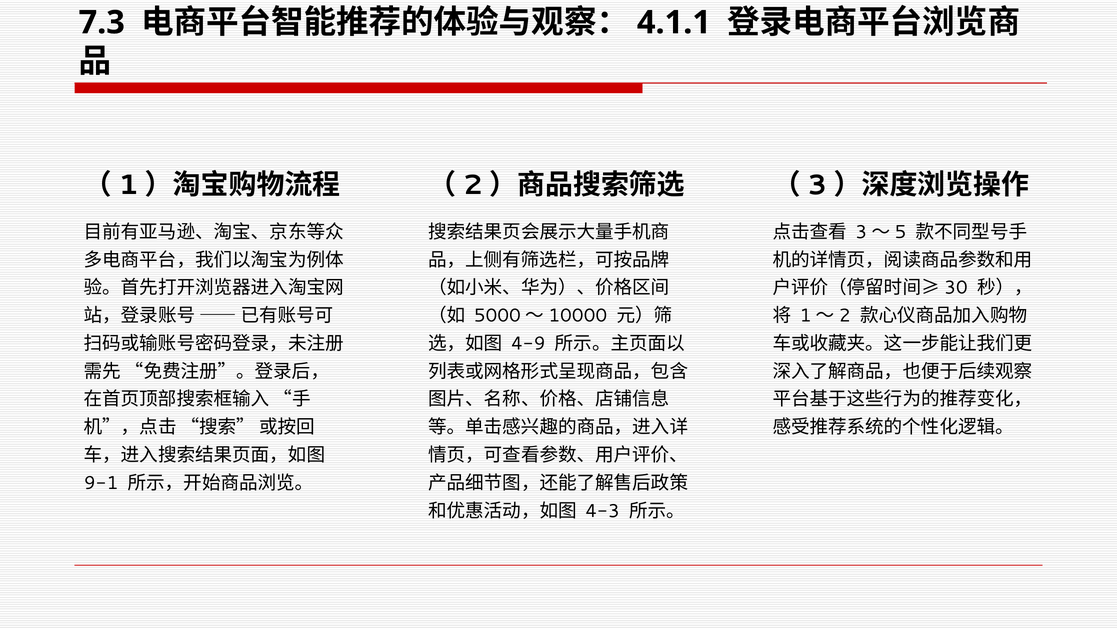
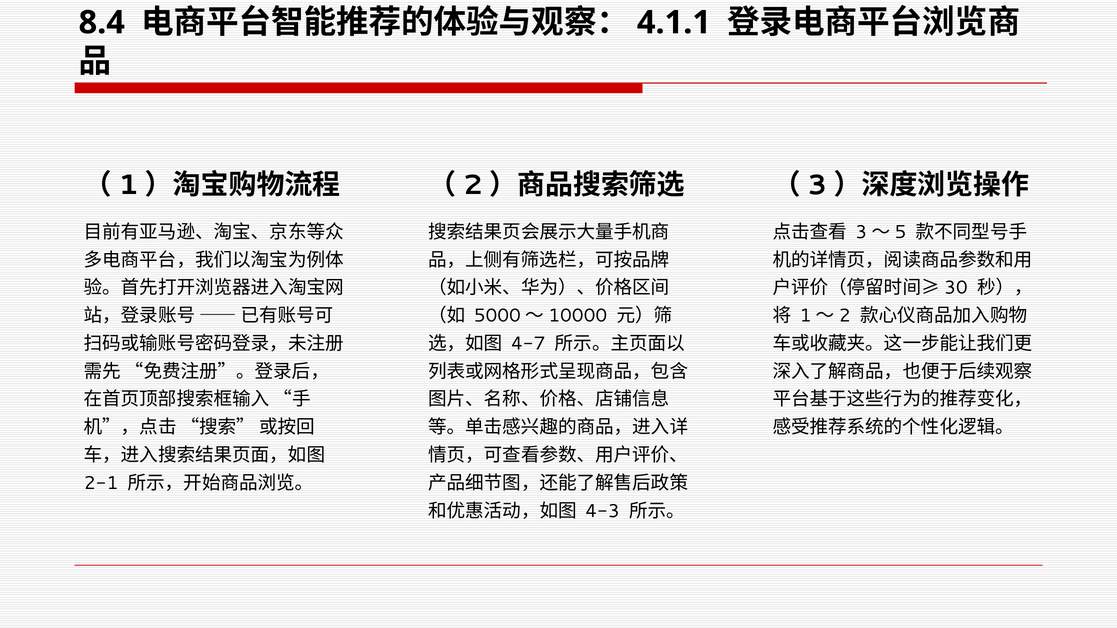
7.3: 7.3 -> 8.4 (102, 23)
4-9: 4-9 -> 4-7 (528, 344)
9-1: 9-1 -> 2-1 (101, 483)
